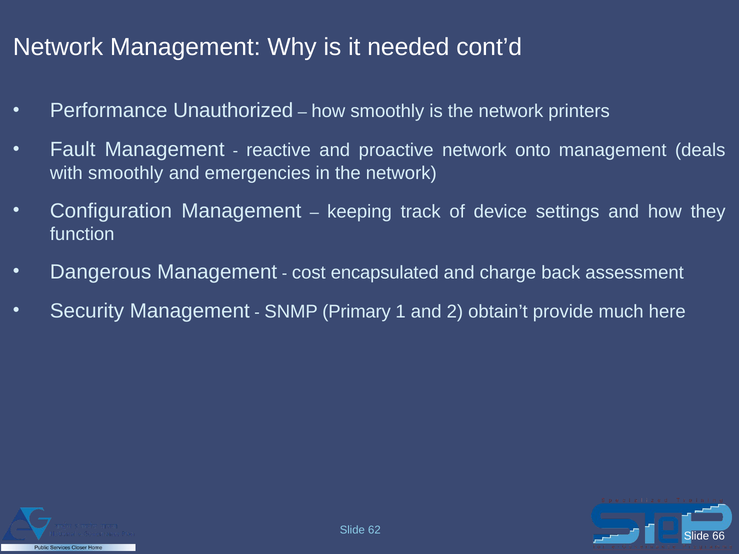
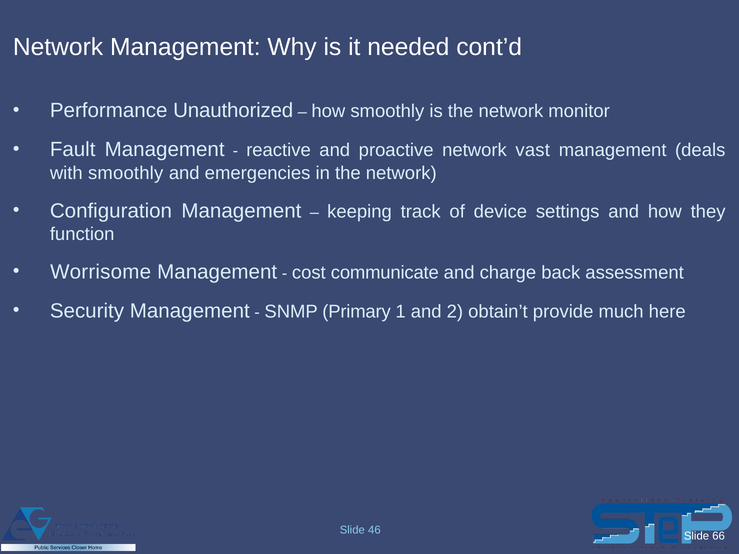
printers: printers -> monitor (579, 111)
onto: onto -> vast (533, 150)
Dangerous: Dangerous -> Worrisome (101, 272)
encapsulated: encapsulated -> communicate (385, 273)
62: 62 -> 46 (374, 530)
